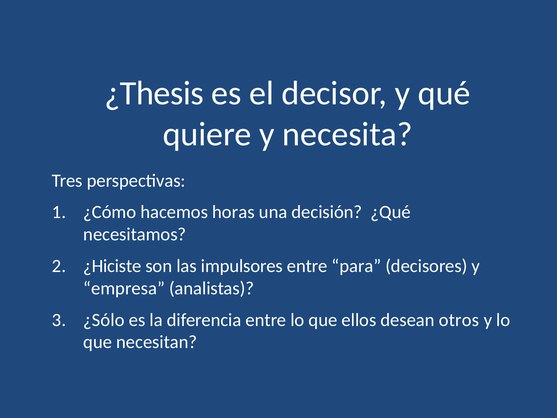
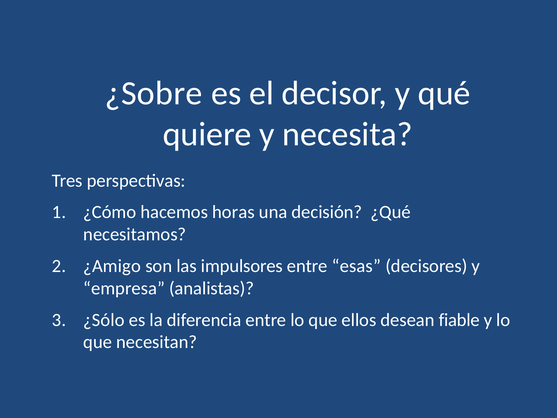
¿Thesis: ¿Thesis -> ¿Sobre (154, 93)
¿Hiciste: ¿Hiciste -> ¿Amigo (112, 266)
para: para -> esas (356, 266)
otros: otros -> fiable (459, 320)
